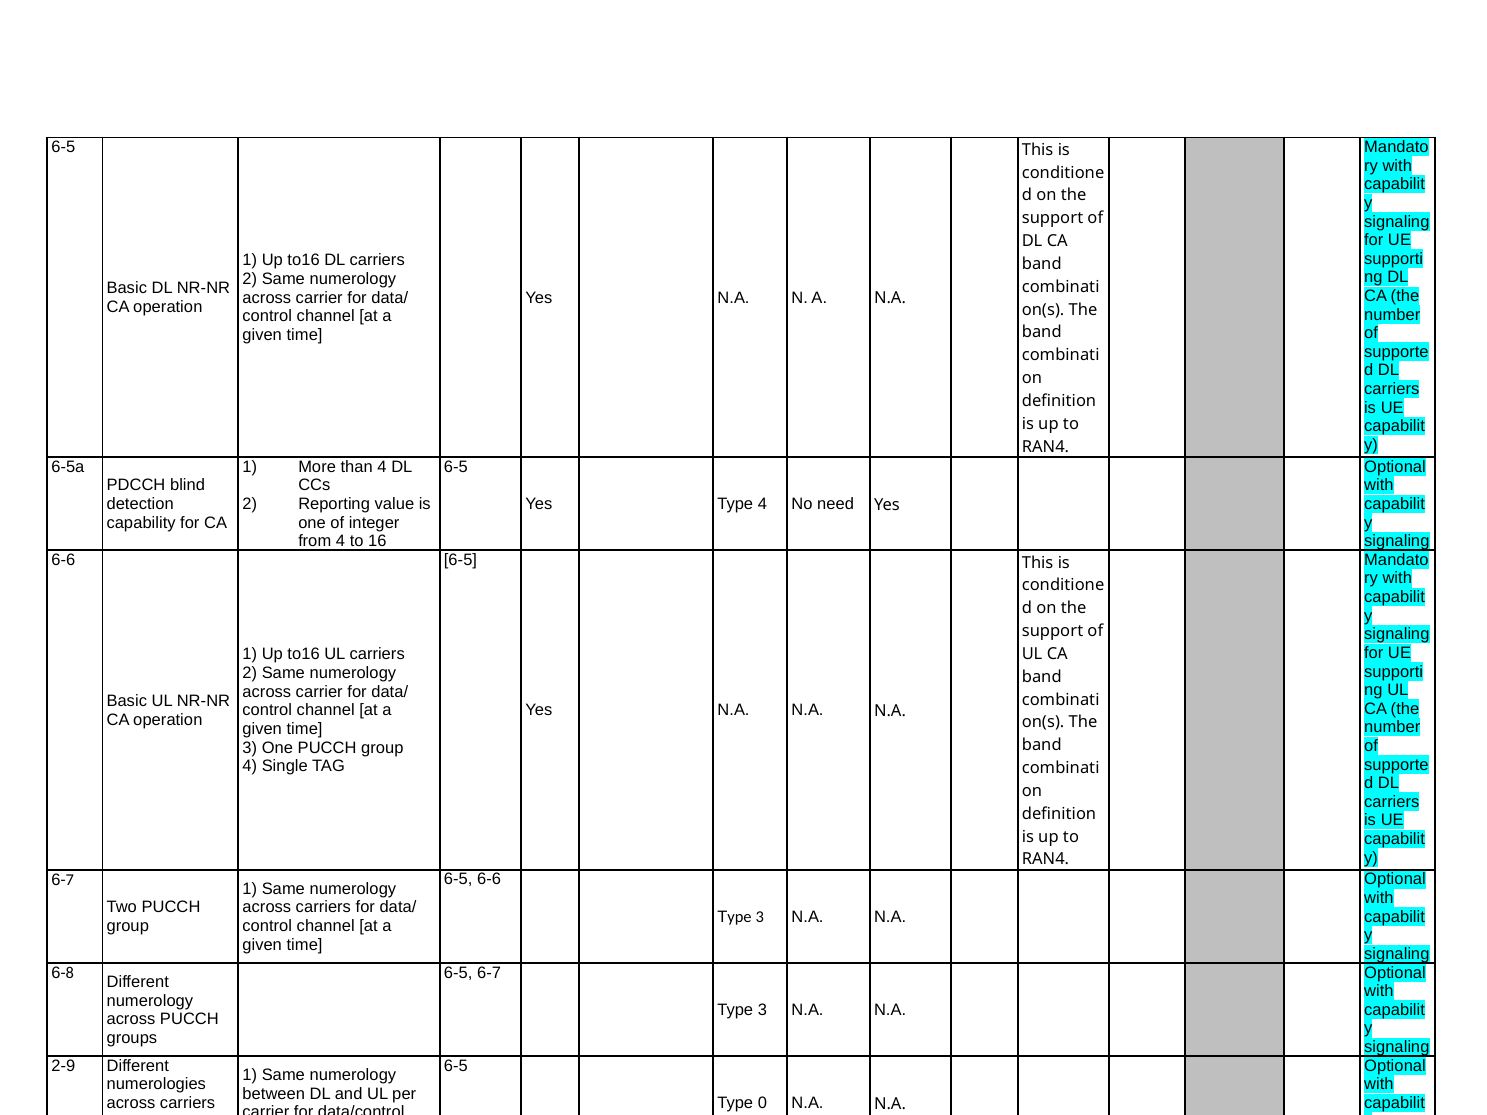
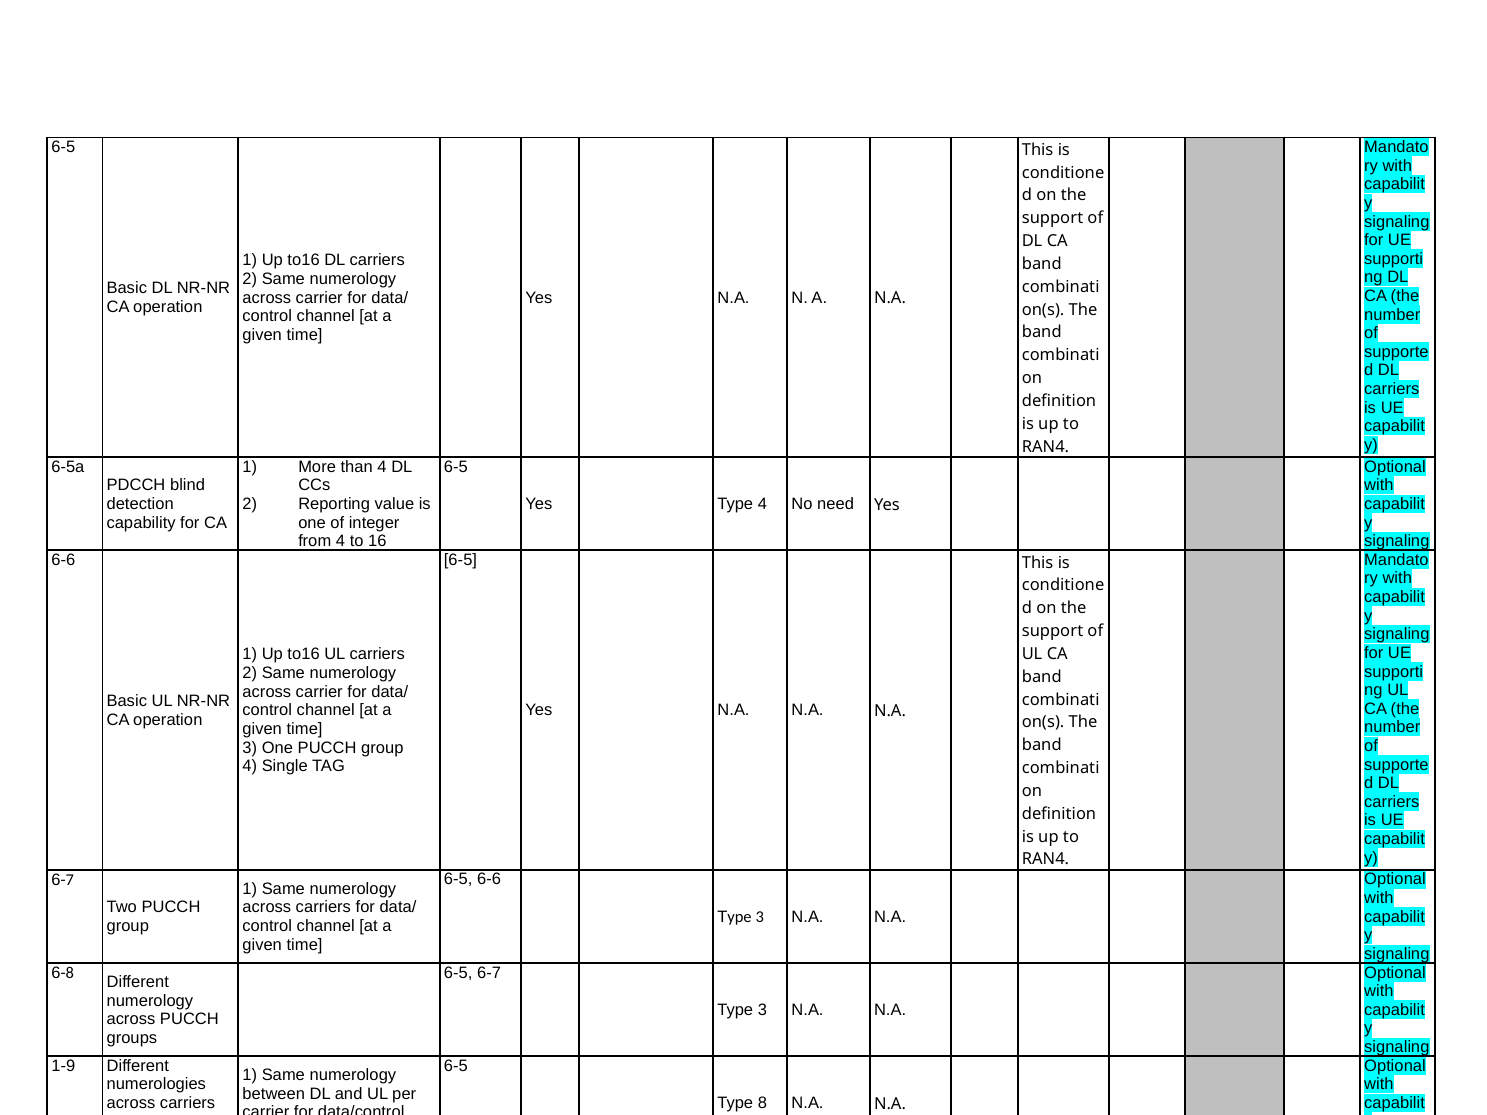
2-9: 2-9 -> 1-9 (63, 1066)
0: 0 -> 8 (762, 1103)
